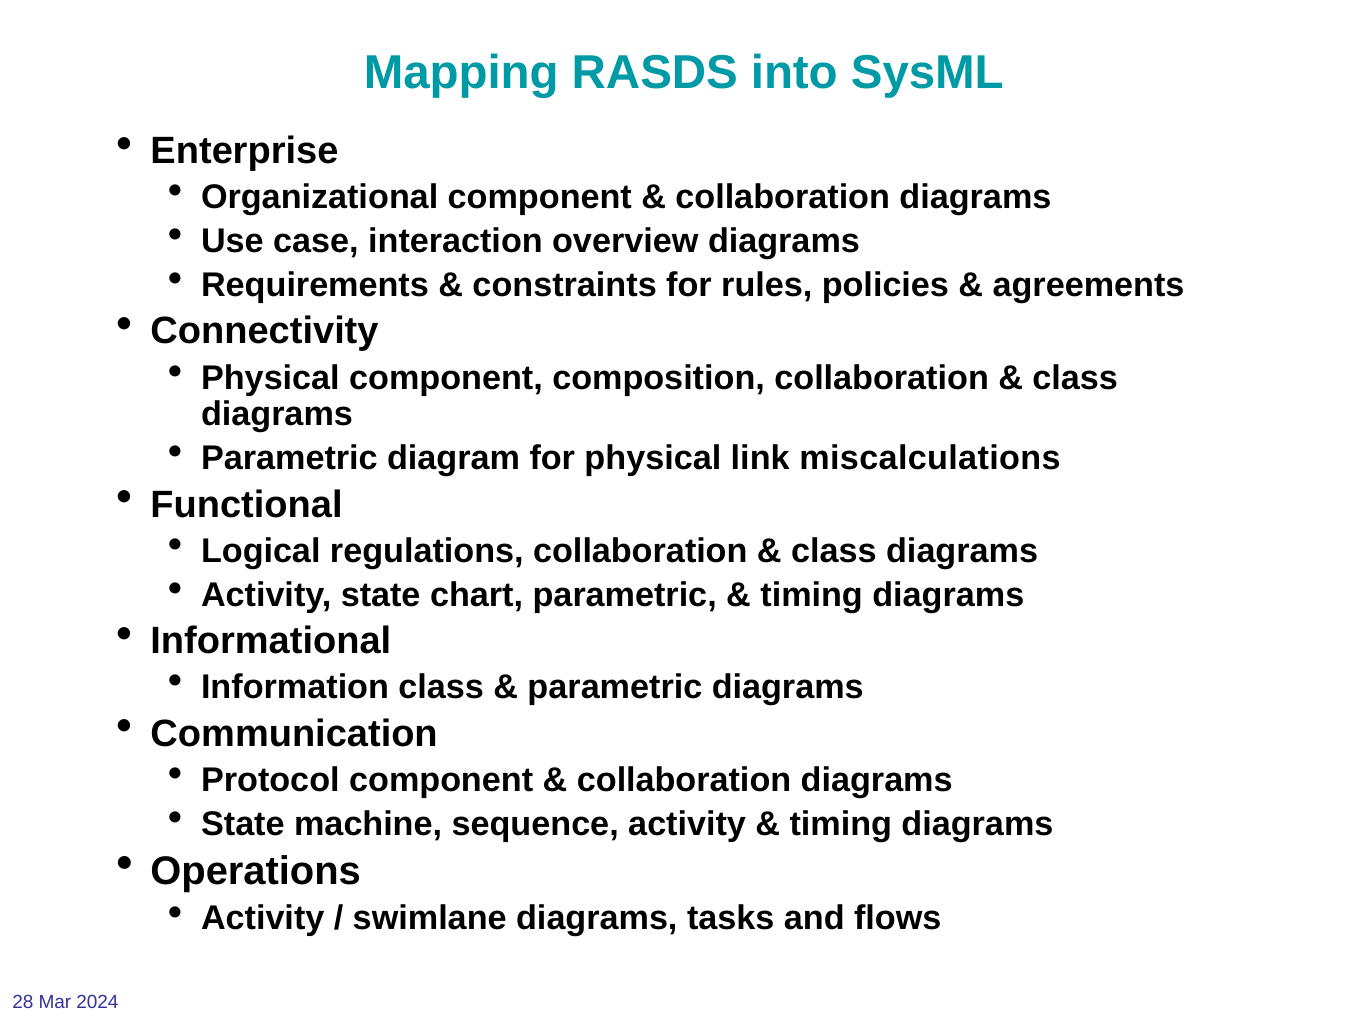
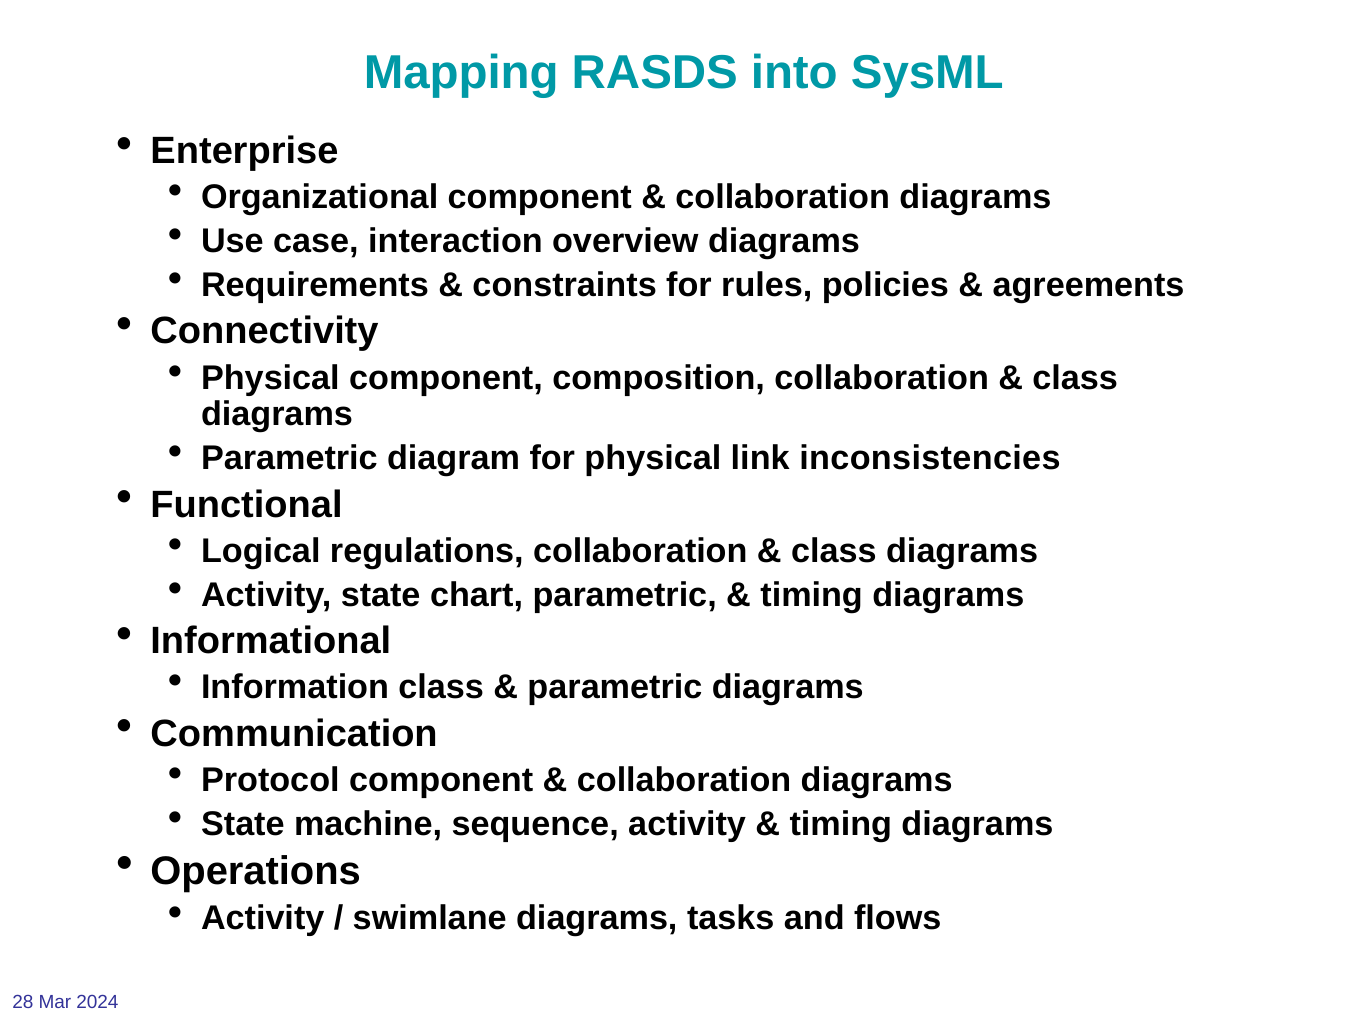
miscalculations: miscalculations -> inconsistencies (930, 459)
